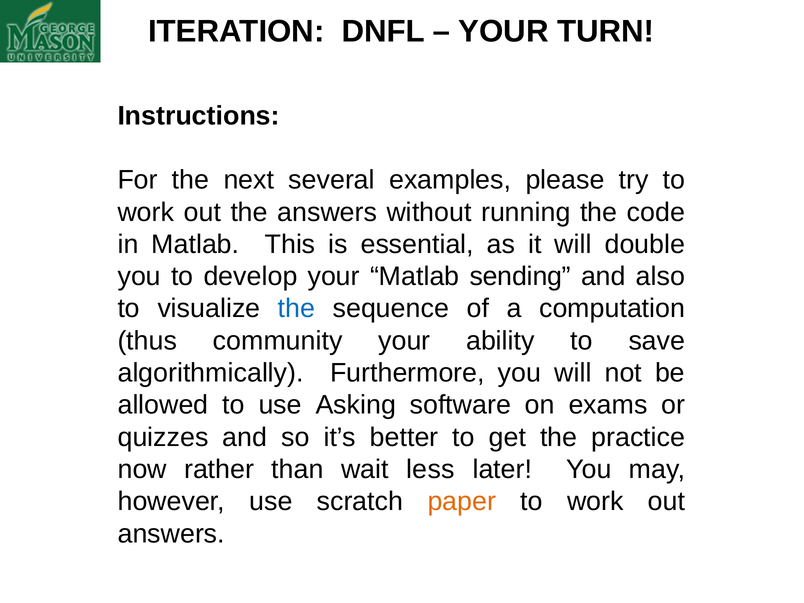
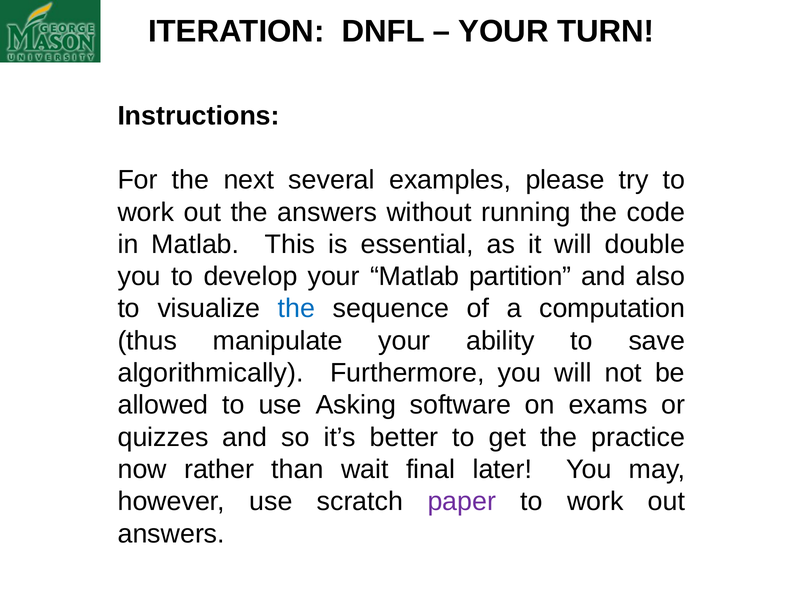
sending: sending -> partition (520, 276)
community: community -> manipulate (278, 341)
less: less -> final (431, 469)
paper colour: orange -> purple (462, 502)
